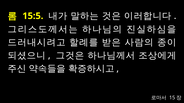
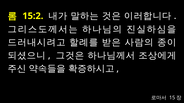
15:5: 15:5 -> 15:2 (33, 16)
